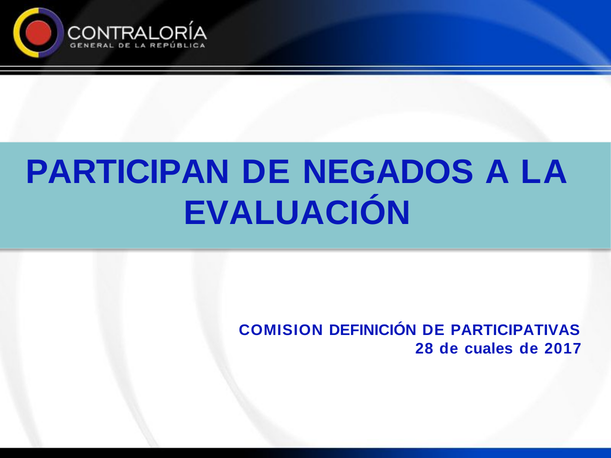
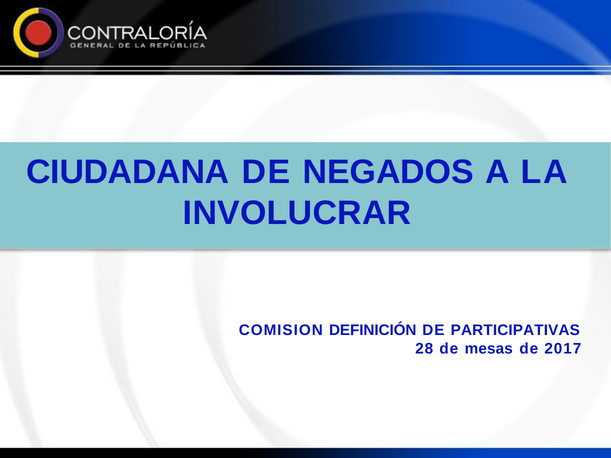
PARTICIPAN: PARTICIPAN -> CIUDADANA (128, 172)
EVALUACIÓN: EVALUACIÓN -> INVOLUCRAR (297, 213)
cuales: cuales -> mesas (489, 349)
